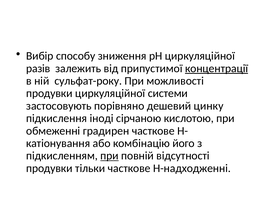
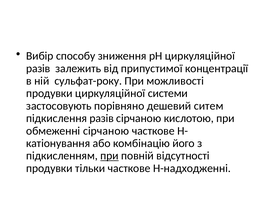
концентрації underline: present -> none (217, 68)
цинку: цинку -> ситем (209, 106)
підкислення іноді: іноді -> разів (102, 118)
обмеженні градирен: градирен -> сірчаною (106, 131)
